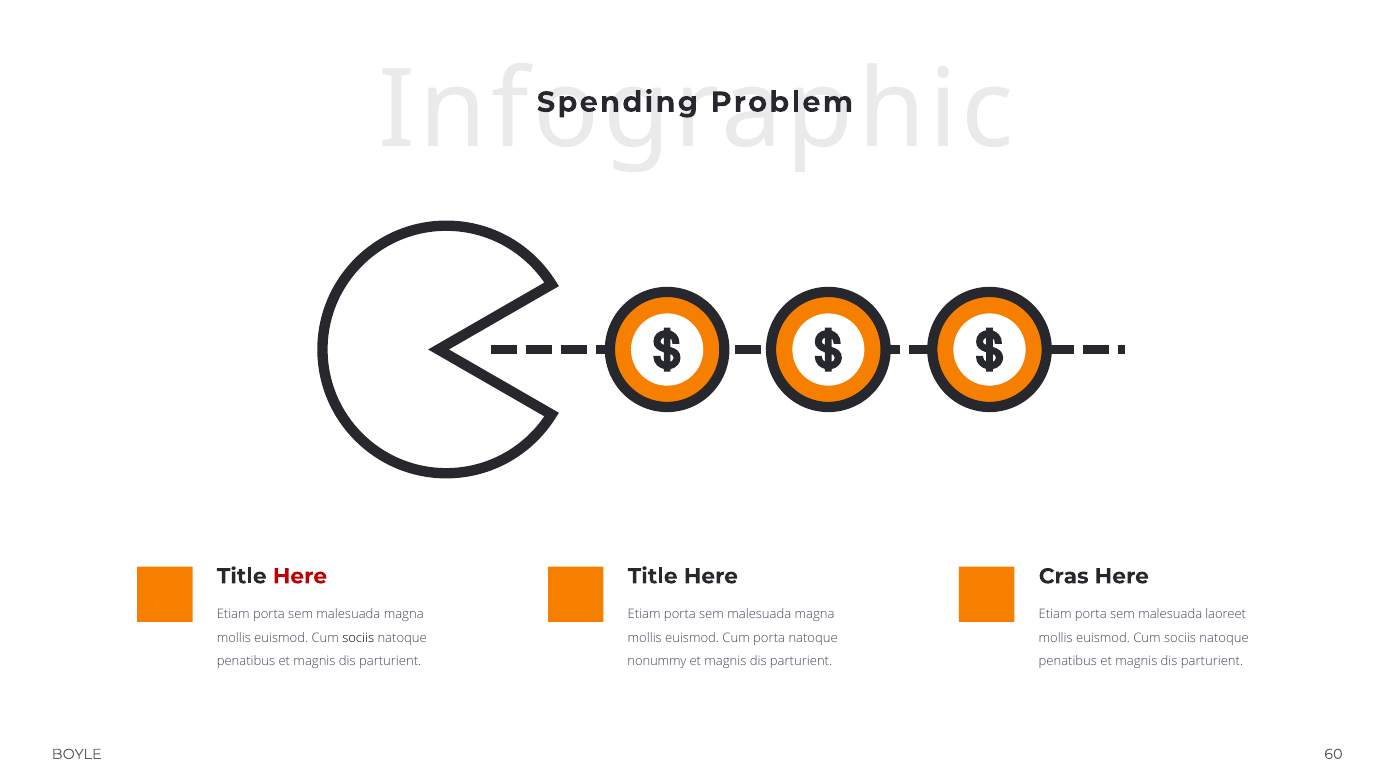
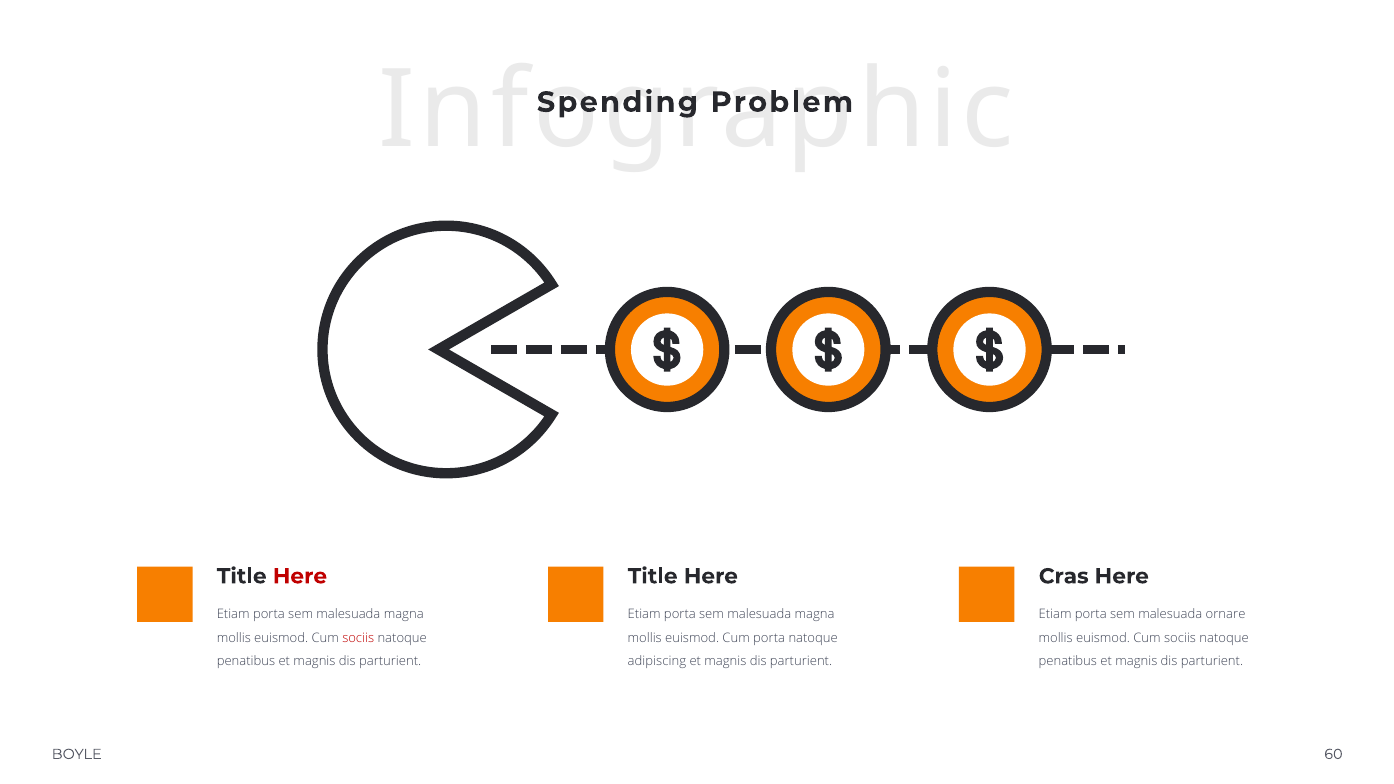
laoreet: laoreet -> ornare (1226, 614)
sociis colour: black -> red (358, 638)
nonummy: nonummy -> adipiscing (657, 661)
